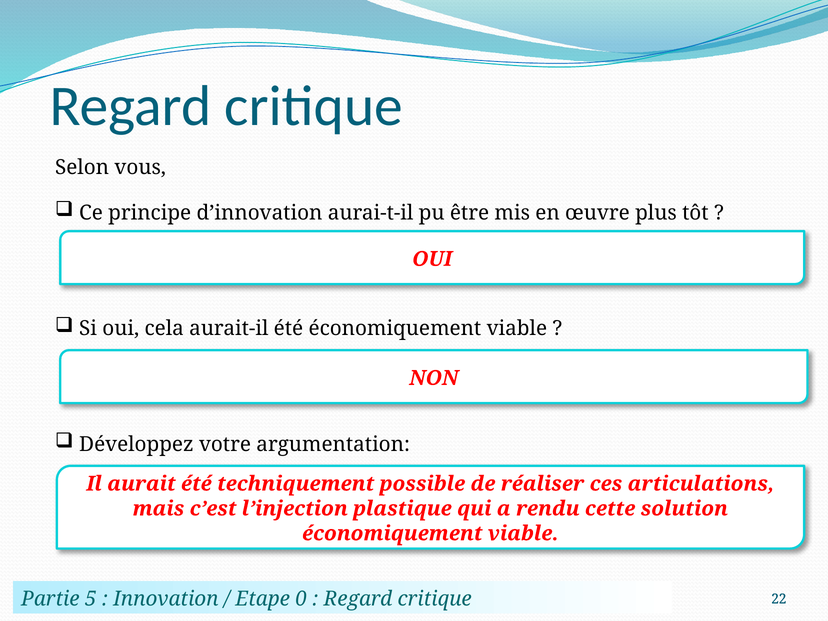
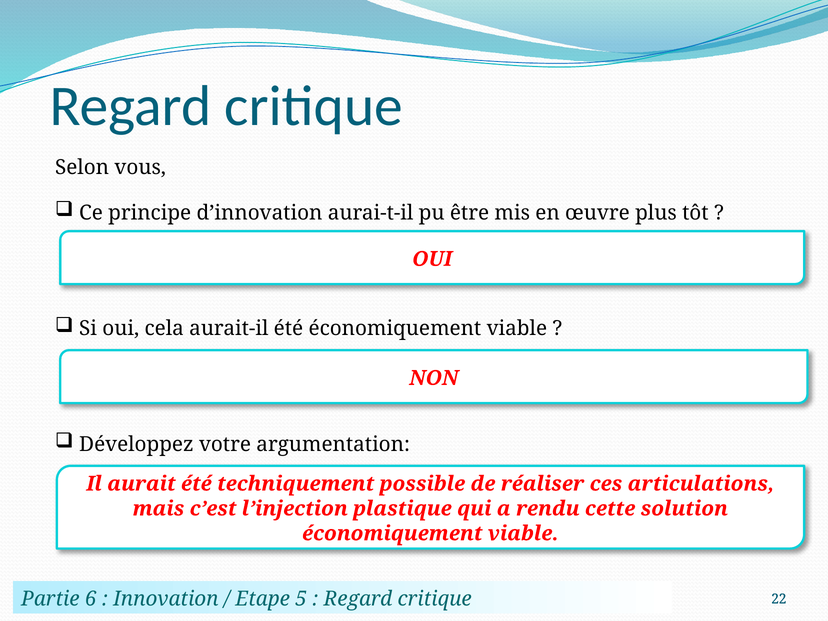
5: 5 -> 6 (91, 599)
0: 0 -> 5 (301, 599)
